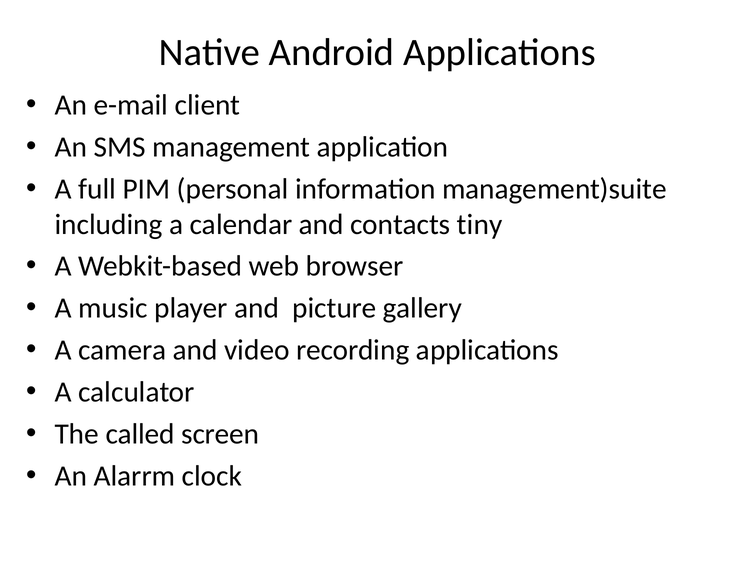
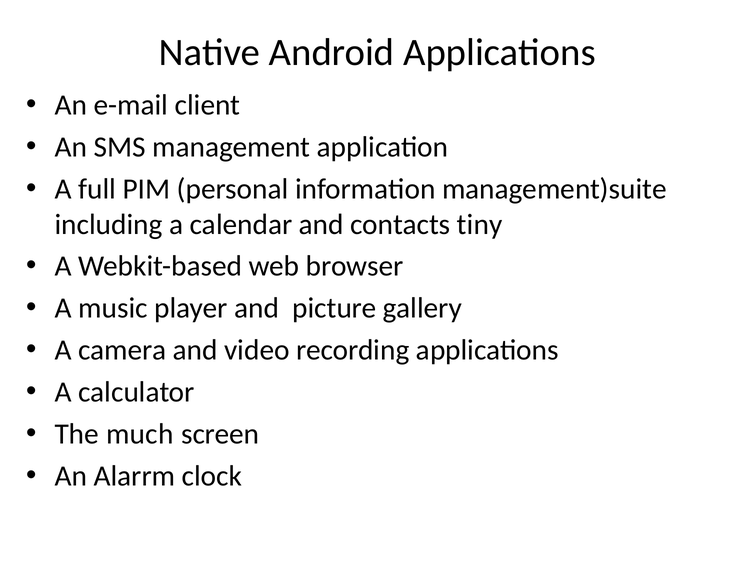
called: called -> much (140, 434)
